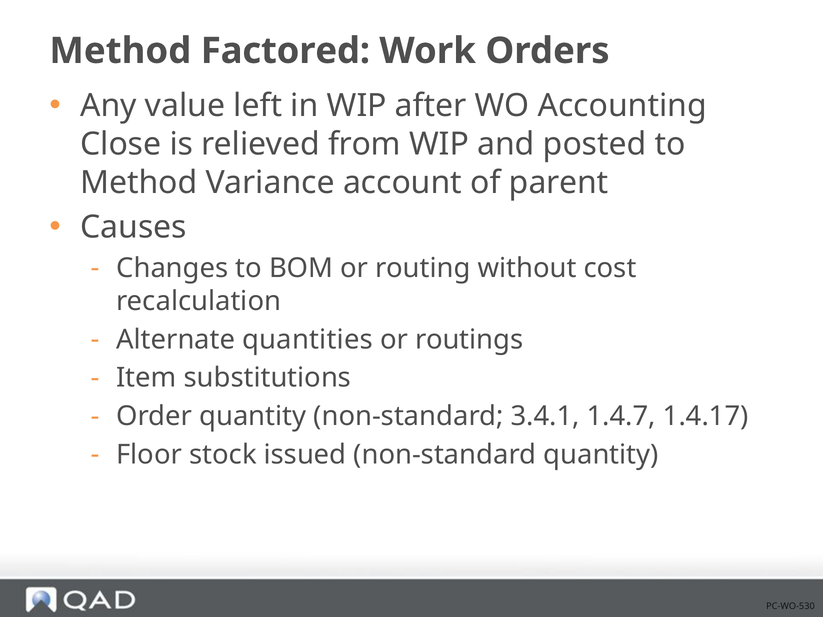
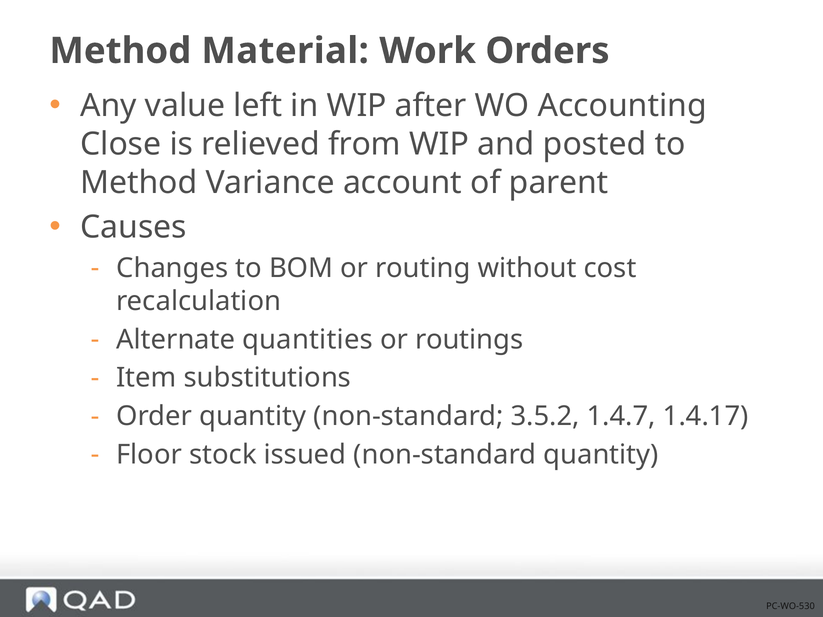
Factored: Factored -> Material (285, 51)
3.4.1: 3.4.1 -> 3.5.2 (545, 416)
